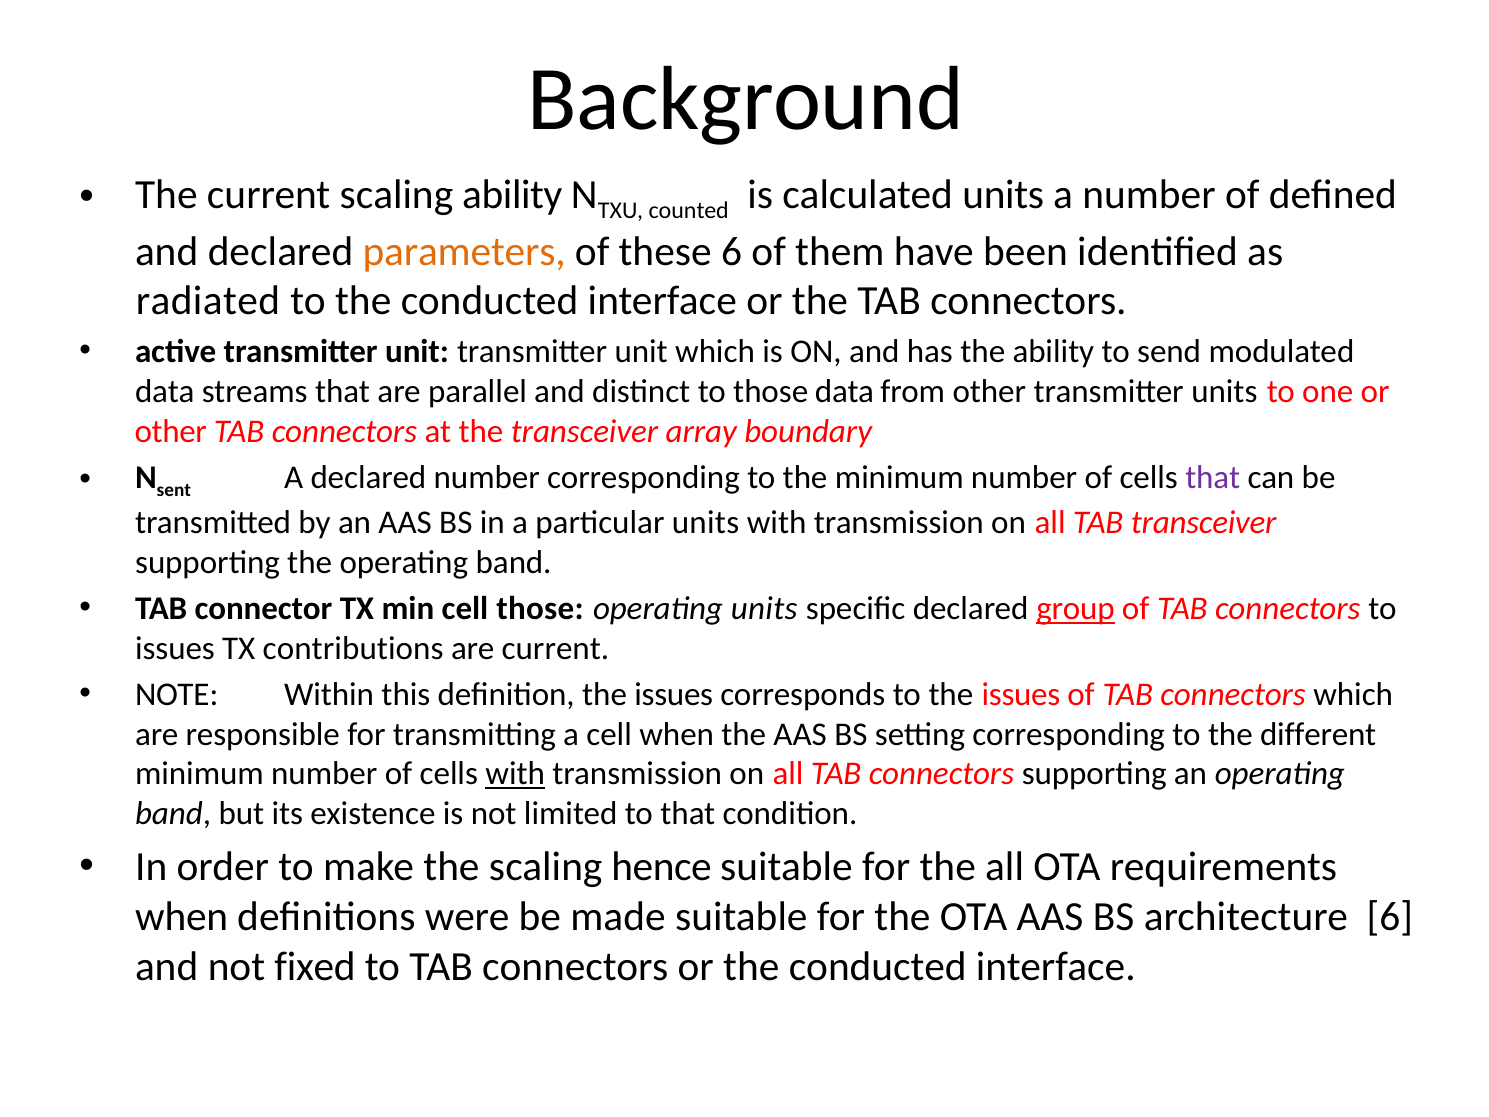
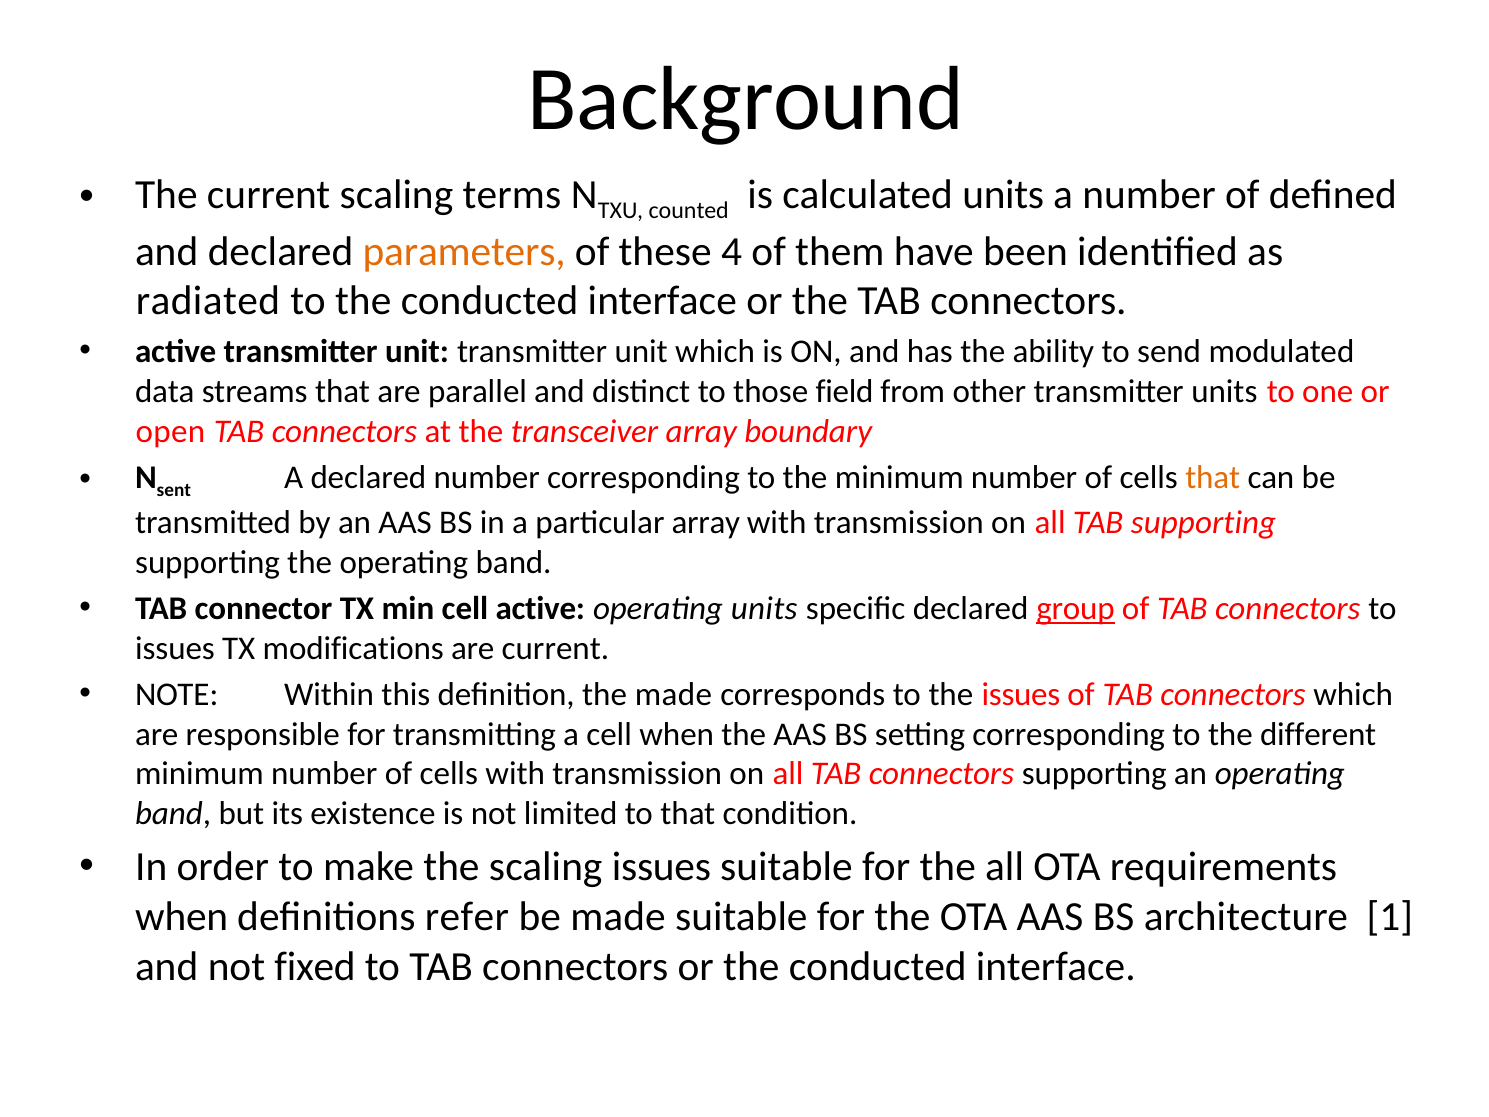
scaling ability: ability -> terms (512, 195)
these 6: 6 -> 4 (731, 251)
those data: data -> field (845, 391)
other: other -> open (170, 431)
that colour: purple -> orange (1213, 477)
particular units: units -> array (706, 522)
TAB transceiver: transceiver -> supporting (1204, 522)
cell those: those -> active (540, 608)
contributions: contributions -> modifications (353, 648)
definition the issues: issues -> made (673, 694)
with underline: present -> none (515, 774)
scaling hence: hence -> issues (661, 867)
were: were -> refer (467, 917)
architecture 6: 6 -> 1 (1390, 917)
